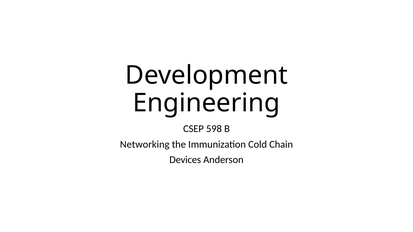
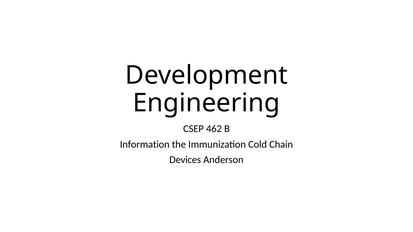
598: 598 -> 462 (214, 129)
Networking: Networking -> Information (145, 145)
